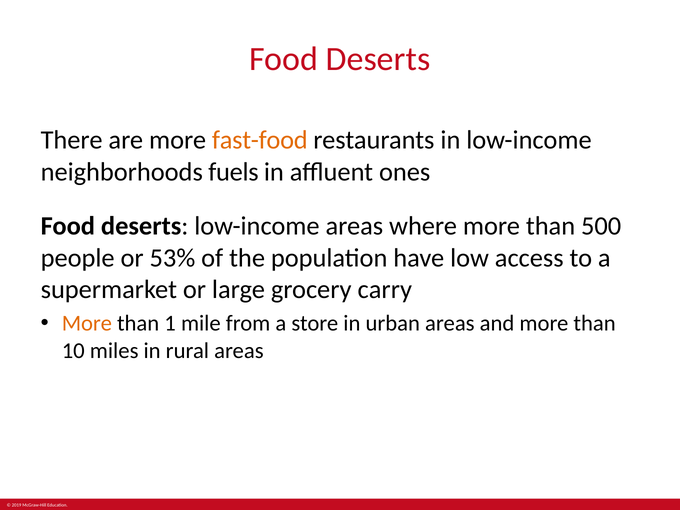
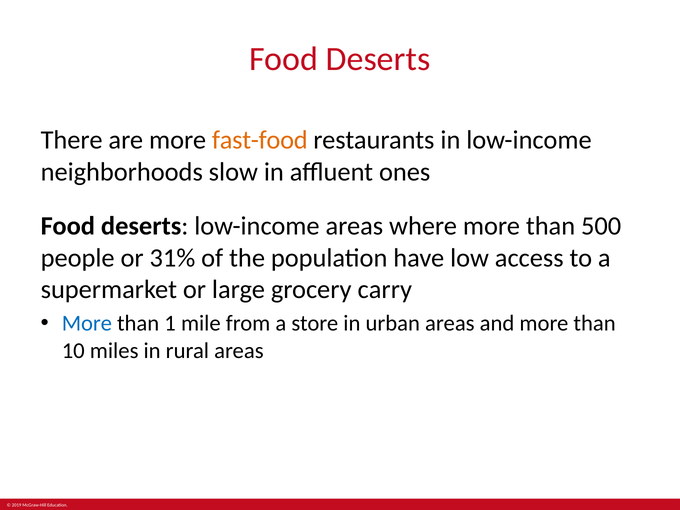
fuels: fuels -> slow (233, 172)
53%: 53% -> 31% (172, 258)
More colour: orange -> blue (87, 323)
